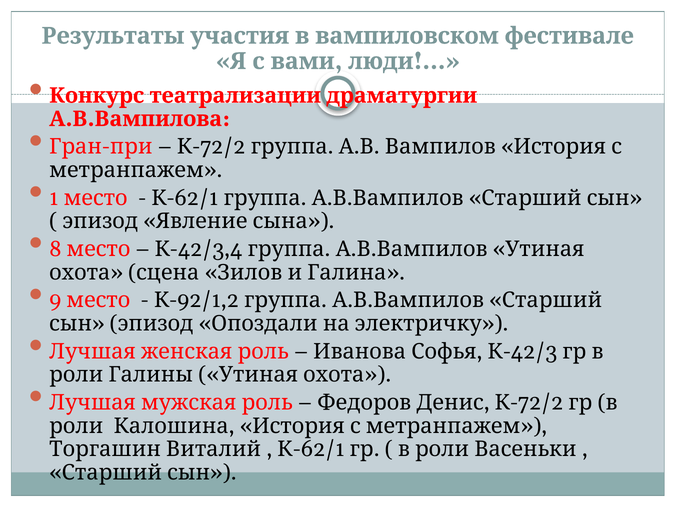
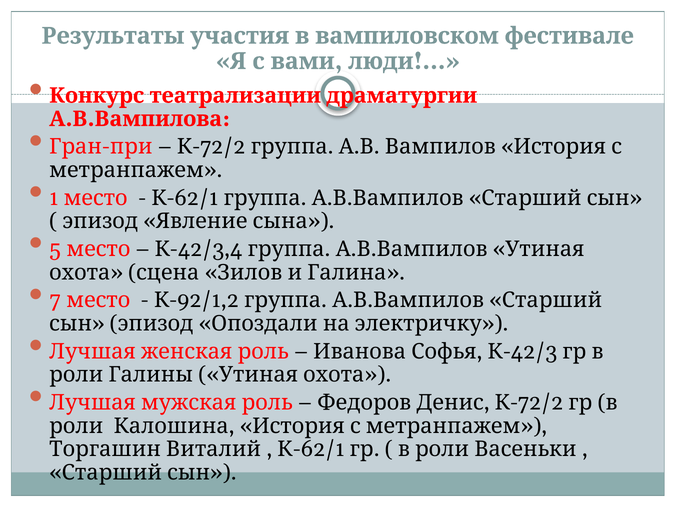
8: 8 -> 5 (55, 249)
9: 9 -> 7 (55, 300)
